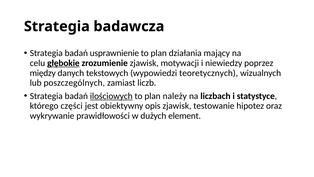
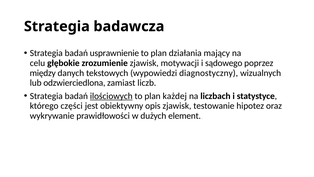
głębokie underline: present -> none (63, 63)
niewiedzy: niewiedzy -> sądowego (224, 63)
teoretycznych: teoretycznych -> diagnostyczny (209, 73)
poszczególnych: poszczególnych -> odzwierciedlona (74, 83)
należy: należy -> każdej (175, 96)
